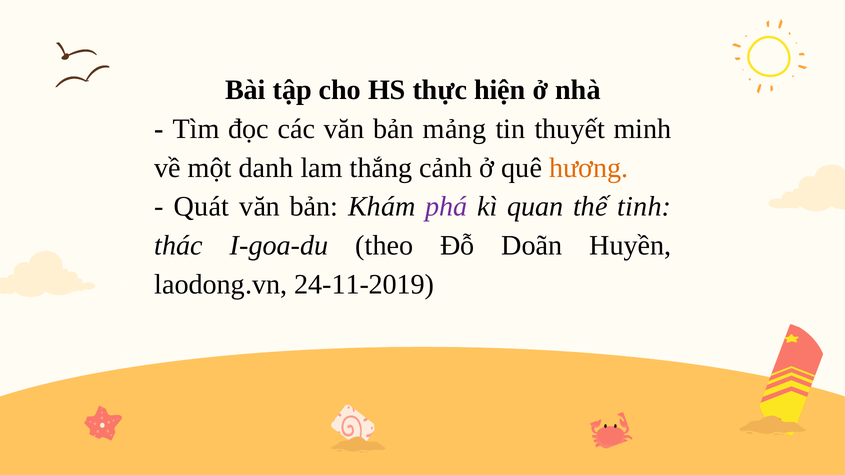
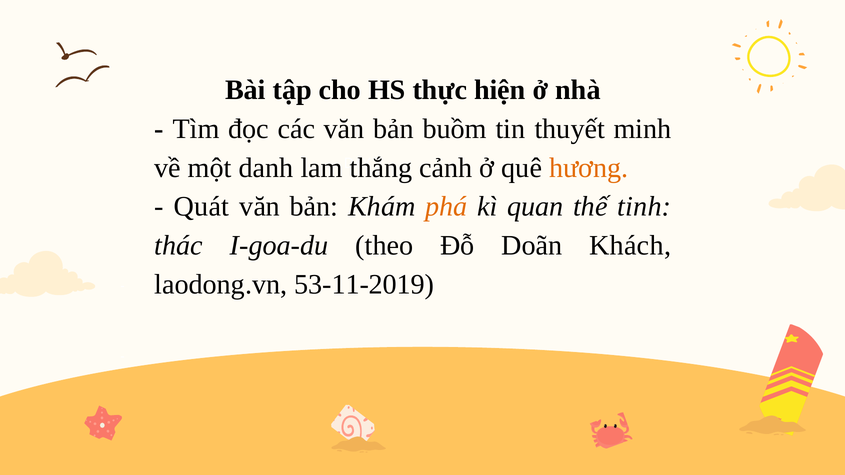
mảng: mảng -> buồm (455, 129)
phá colour: purple -> orange (446, 207)
Huyền: Huyền -> Khách (630, 246)
24-11-2019: 24-11-2019 -> 53-11-2019 (364, 284)
